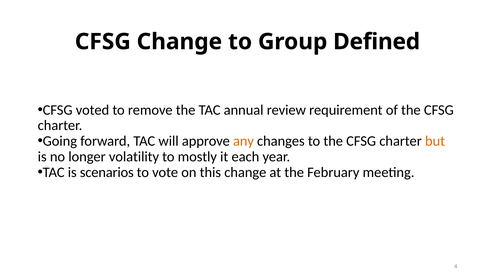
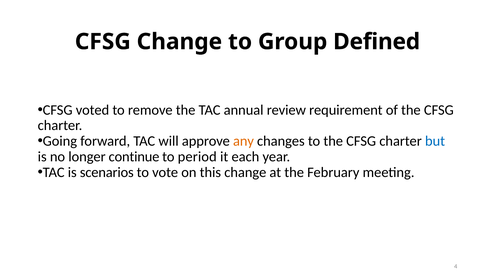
but colour: orange -> blue (435, 141)
volatility: volatility -> continue (134, 156)
mostly: mostly -> period (197, 156)
